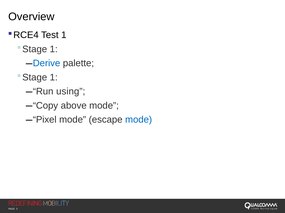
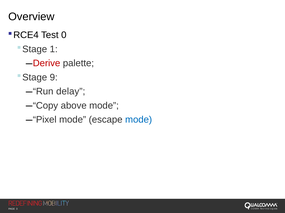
Test 1: 1 -> 0 (64, 35)
Derive colour: blue -> red (47, 63)
1: 1 -> 9 (54, 78)
using: using -> delay (71, 92)
